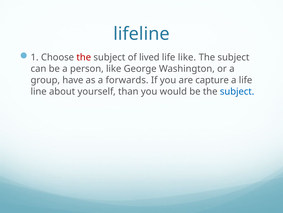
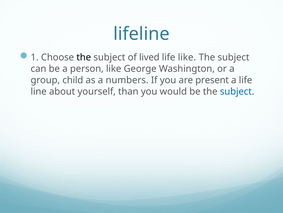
the colour: red -> black (84, 57)
have: have -> child (73, 80)
forwards: forwards -> numbers (127, 80)
capture: capture -> present (212, 80)
